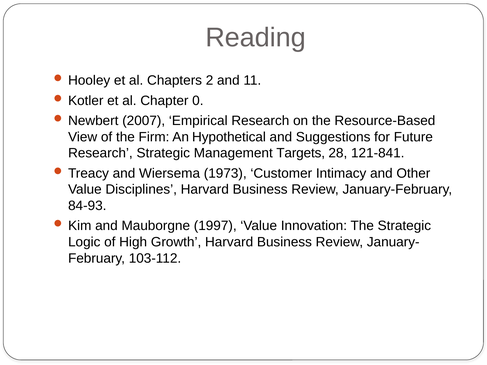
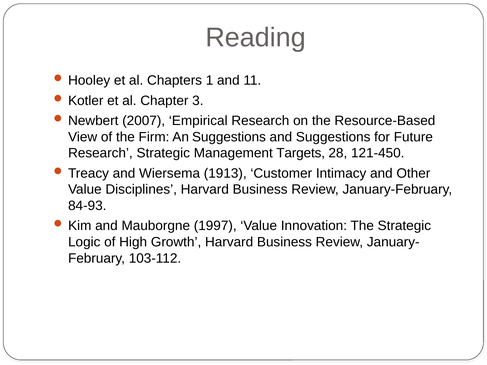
2: 2 -> 1 (210, 80)
0: 0 -> 3 (198, 101)
An Hypothetical: Hypothetical -> Suggestions (229, 137)
121-841: 121-841 -> 121-450 (378, 153)
1973: 1973 -> 1913 (225, 173)
